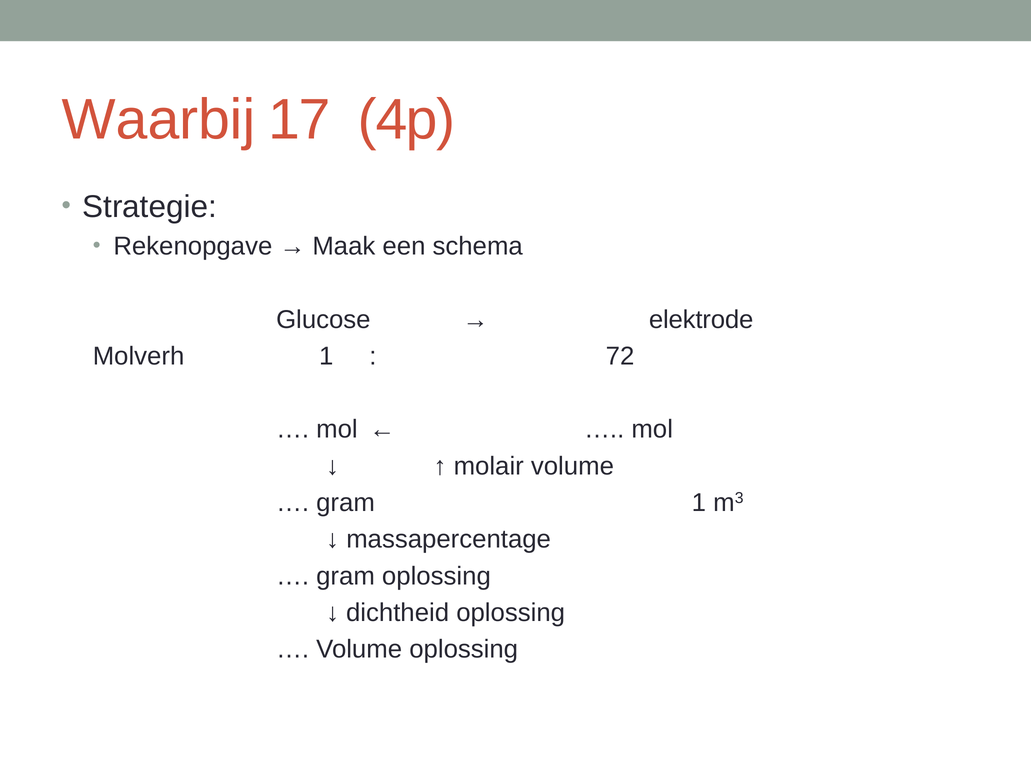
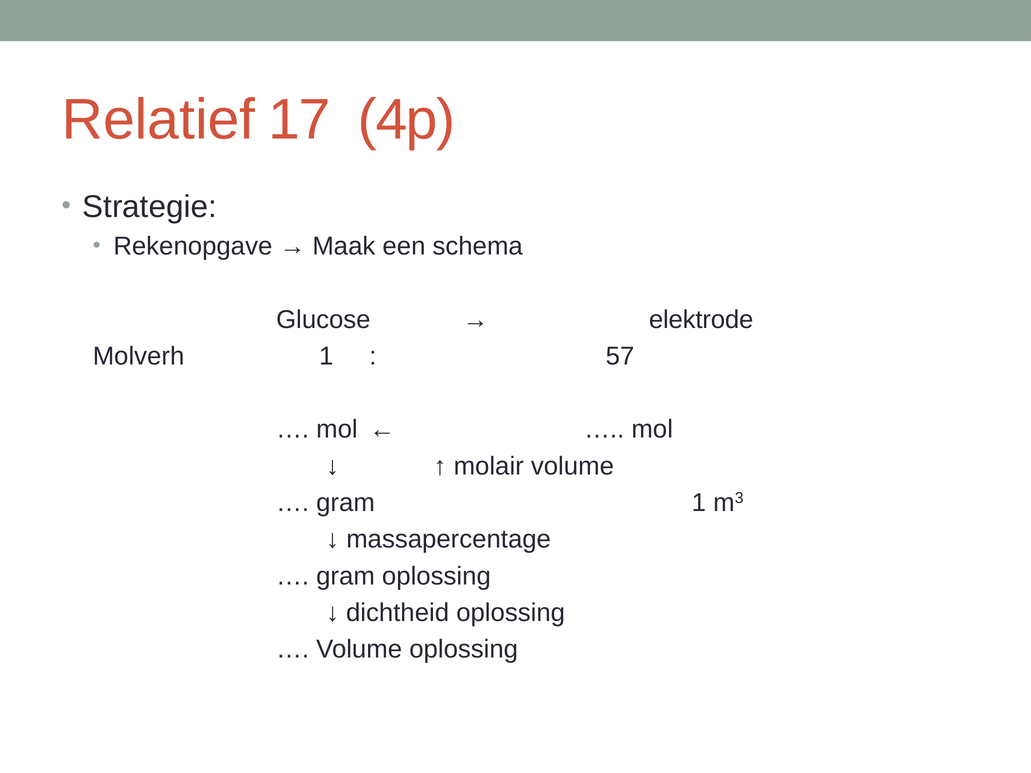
Waarbij: Waarbij -> Relatief (159, 120)
72: 72 -> 57 (620, 356)
